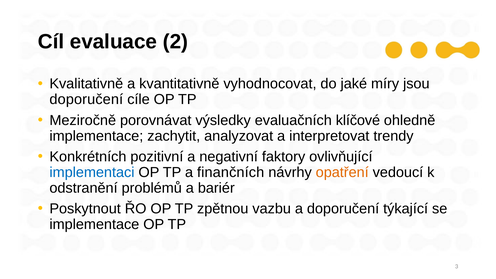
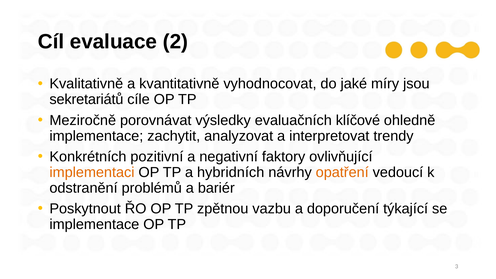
doporučení: doporučení -> sekretariátů (86, 99)
implementaci colour: blue -> orange (92, 172)
finančních: finančních -> hybridních (231, 172)
